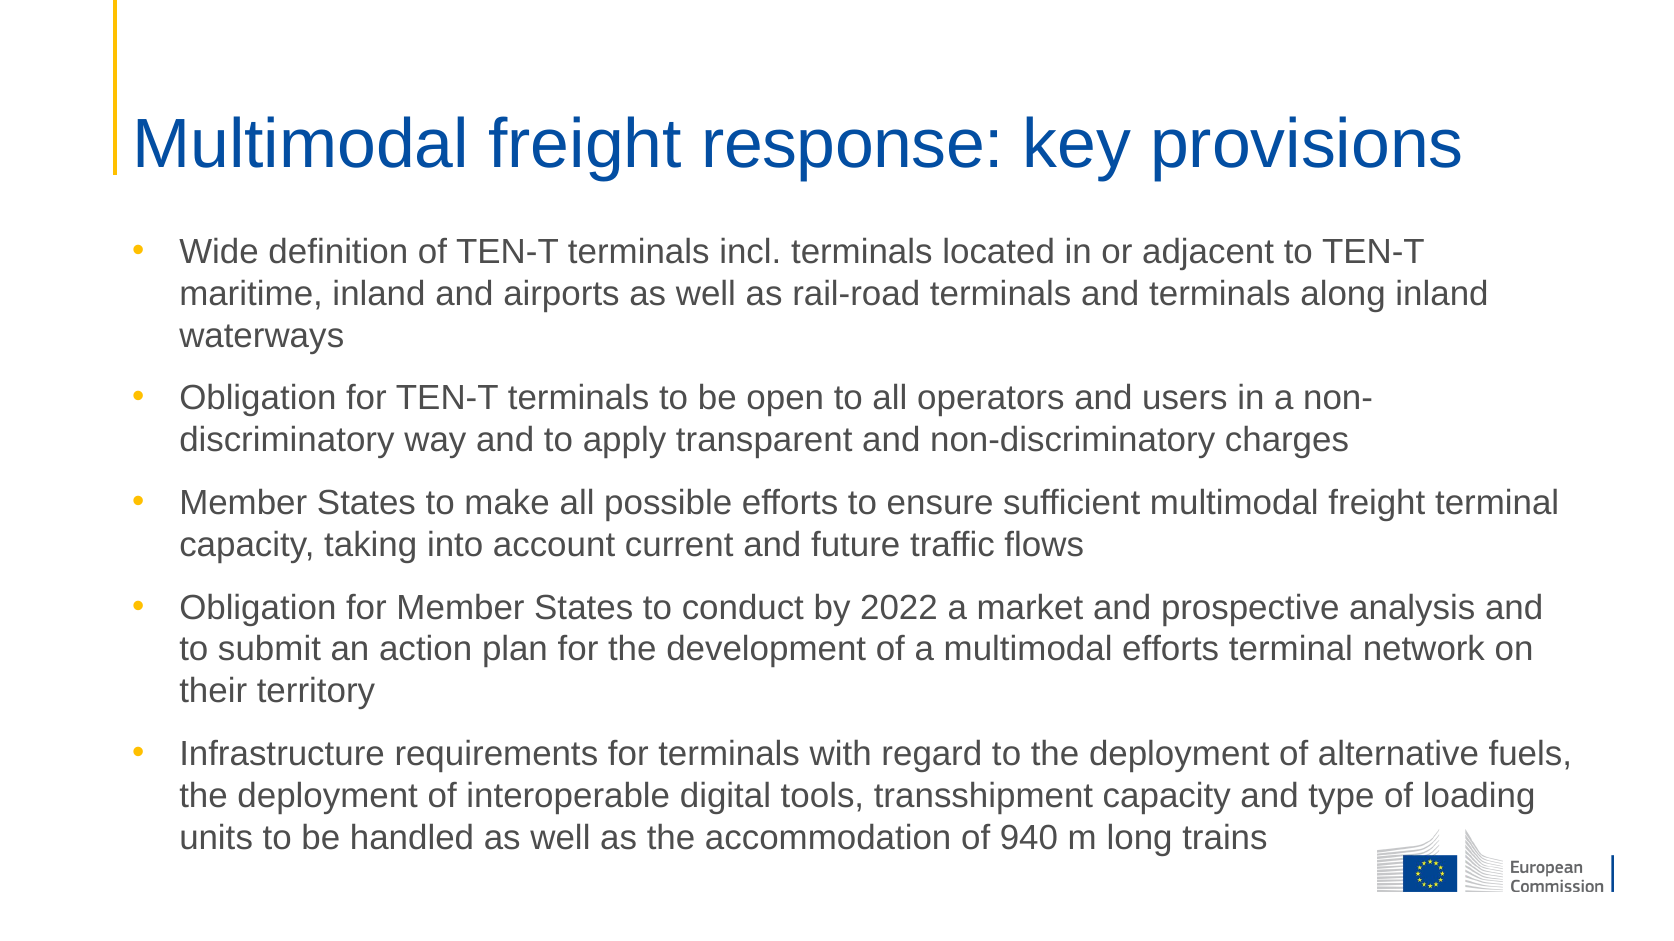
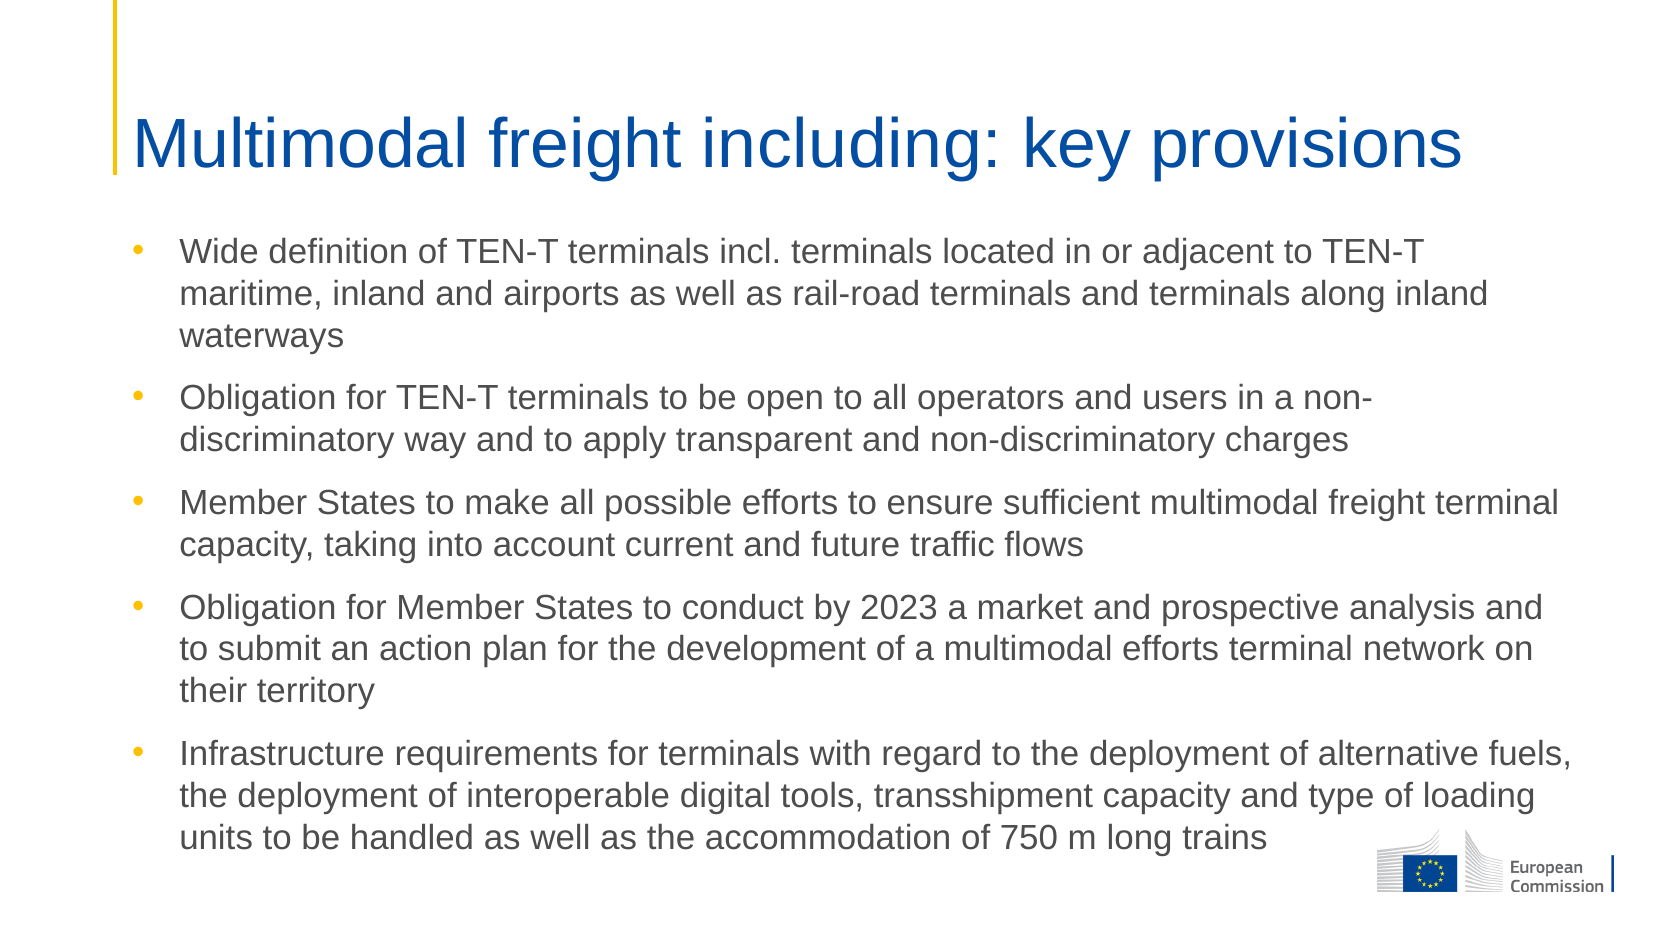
response: response -> including (852, 144)
2022: 2022 -> 2023 (899, 608)
940: 940 -> 750 (1029, 838)
